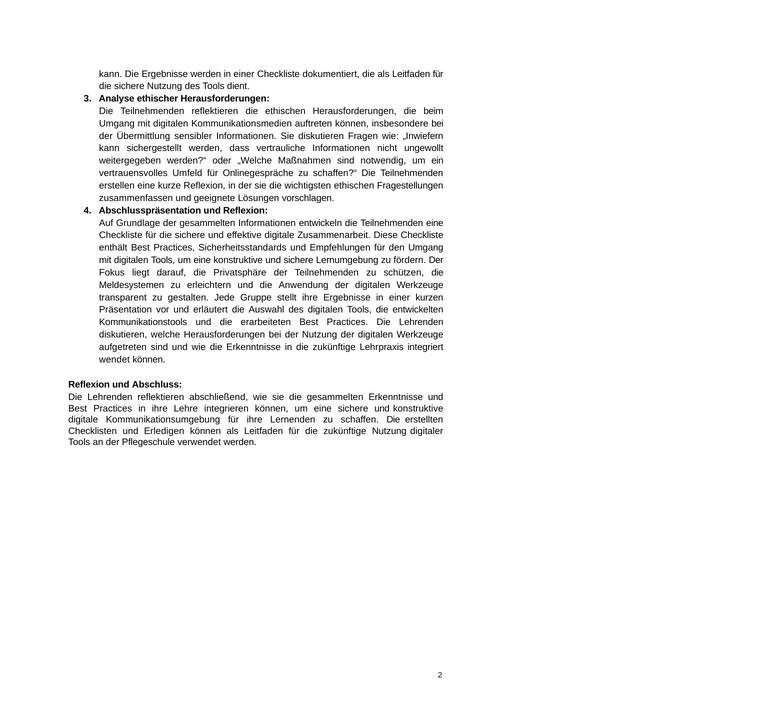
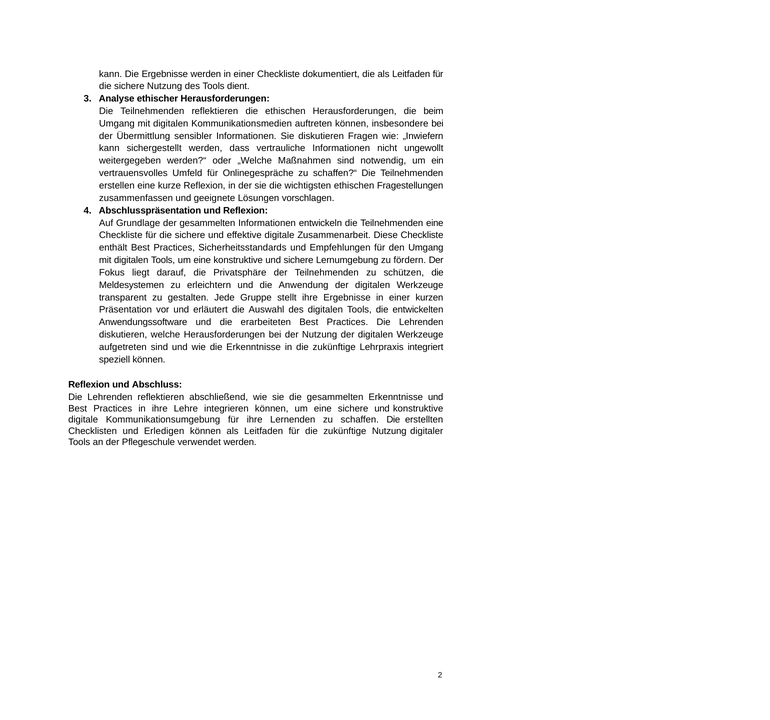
Kommunikationstools: Kommunikationstools -> Anwendungssoftware (143, 322)
wendet: wendet -> speziell (115, 360)
